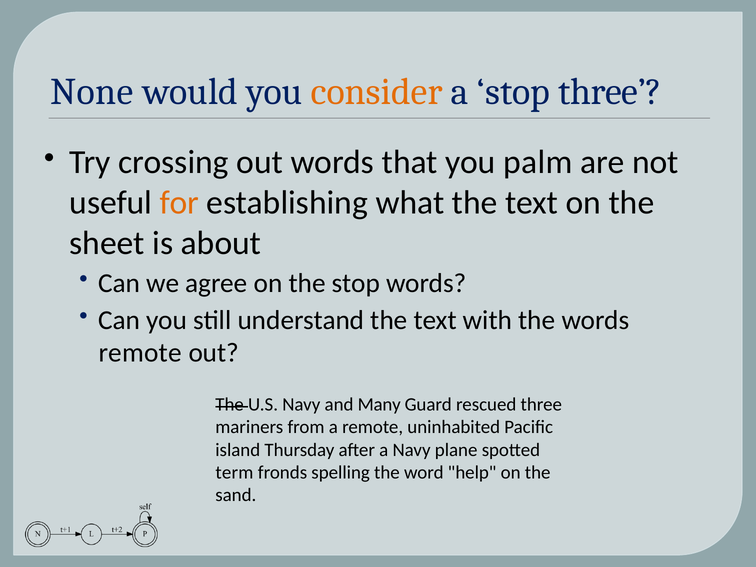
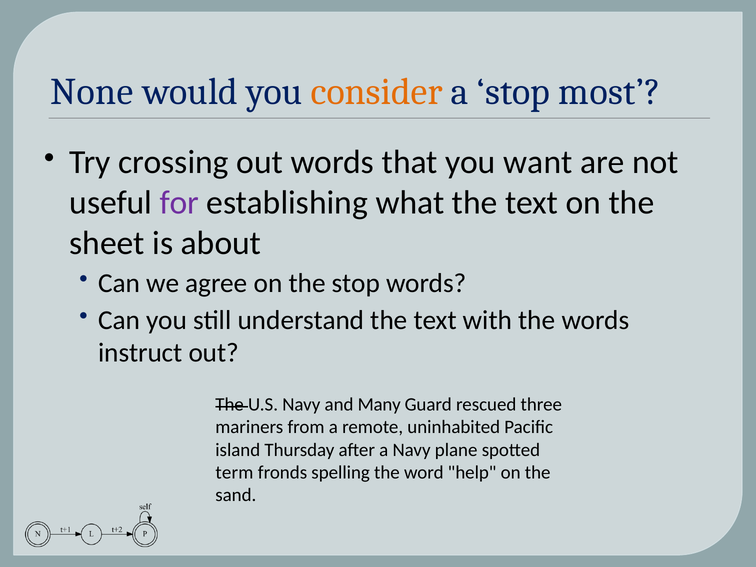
stop three: three -> most (610, 92)
palm: palm -> want (538, 162)
for colour: orange -> purple (179, 203)
remote: remote -> instruct (140, 353)
